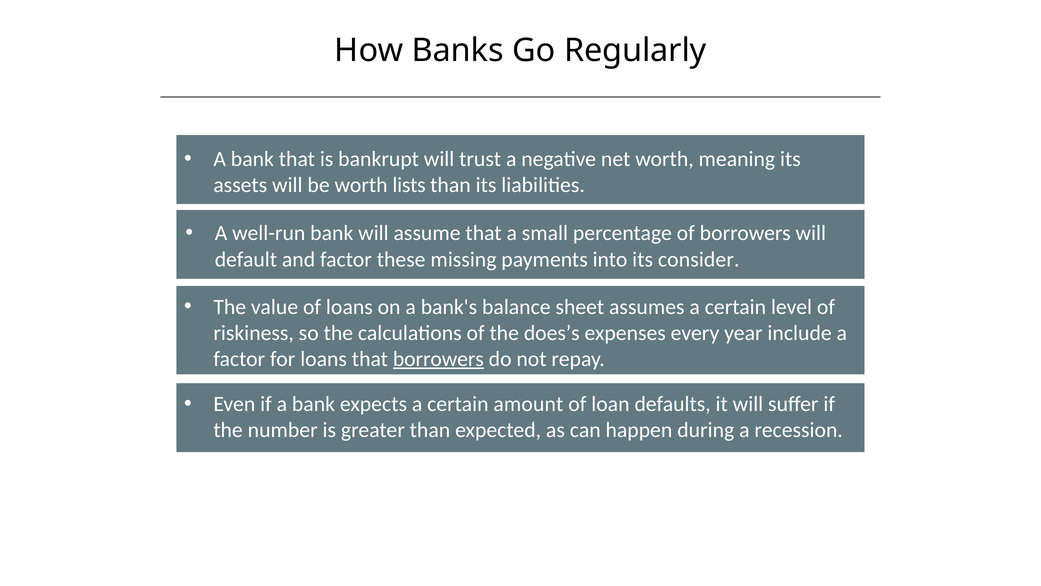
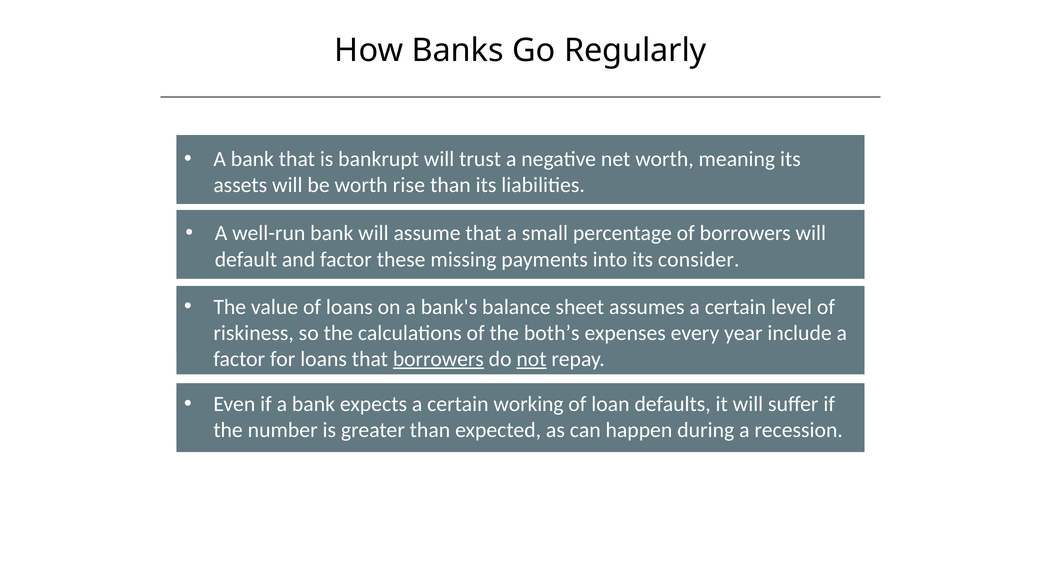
lists: lists -> rise (409, 185)
does’s: does’s -> both’s (552, 333)
not underline: none -> present (532, 359)
amount: amount -> working (529, 404)
